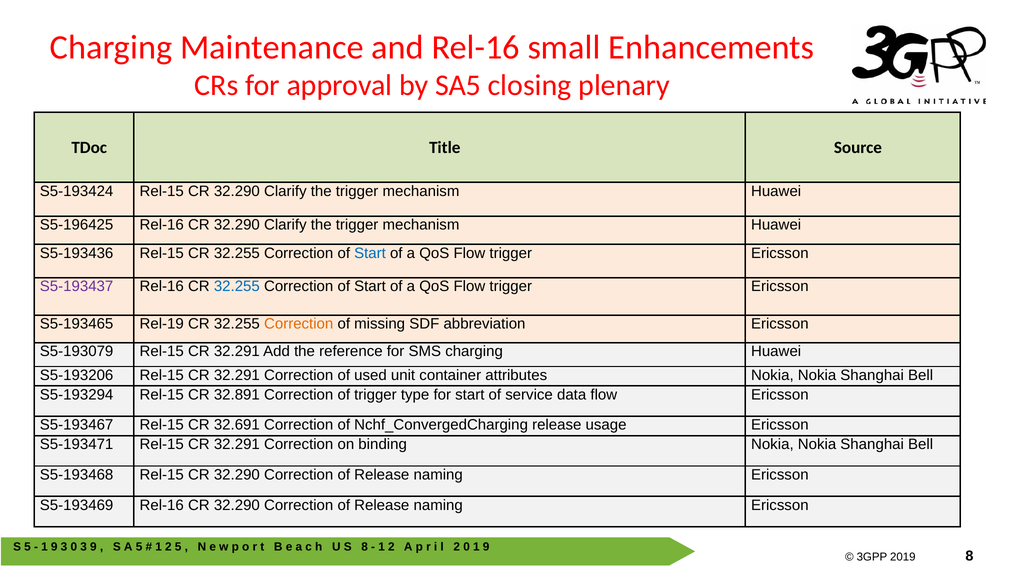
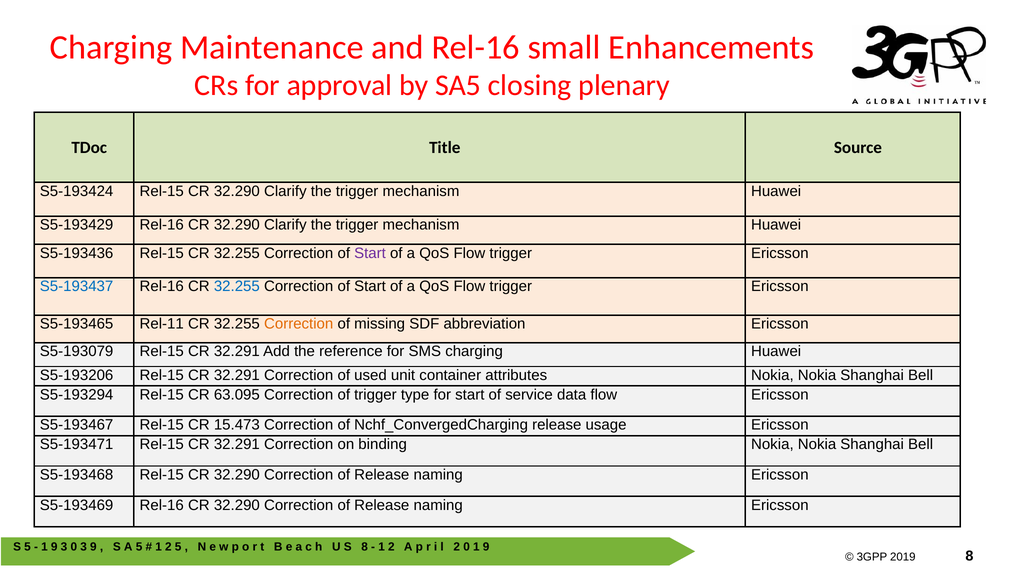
S5-196425: S5-196425 -> S5-193429 (77, 225)
Start colour: blue -> purple (370, 253)
S5-193437 colour: purple -> blue (77, 286)
Rel-19: Rel-19 -> Rel-11 (162, 324)
32.891: 32.891 -> 63.095 (237, 394)
32.691: 32.691 -> 15.473 (237, 425)
